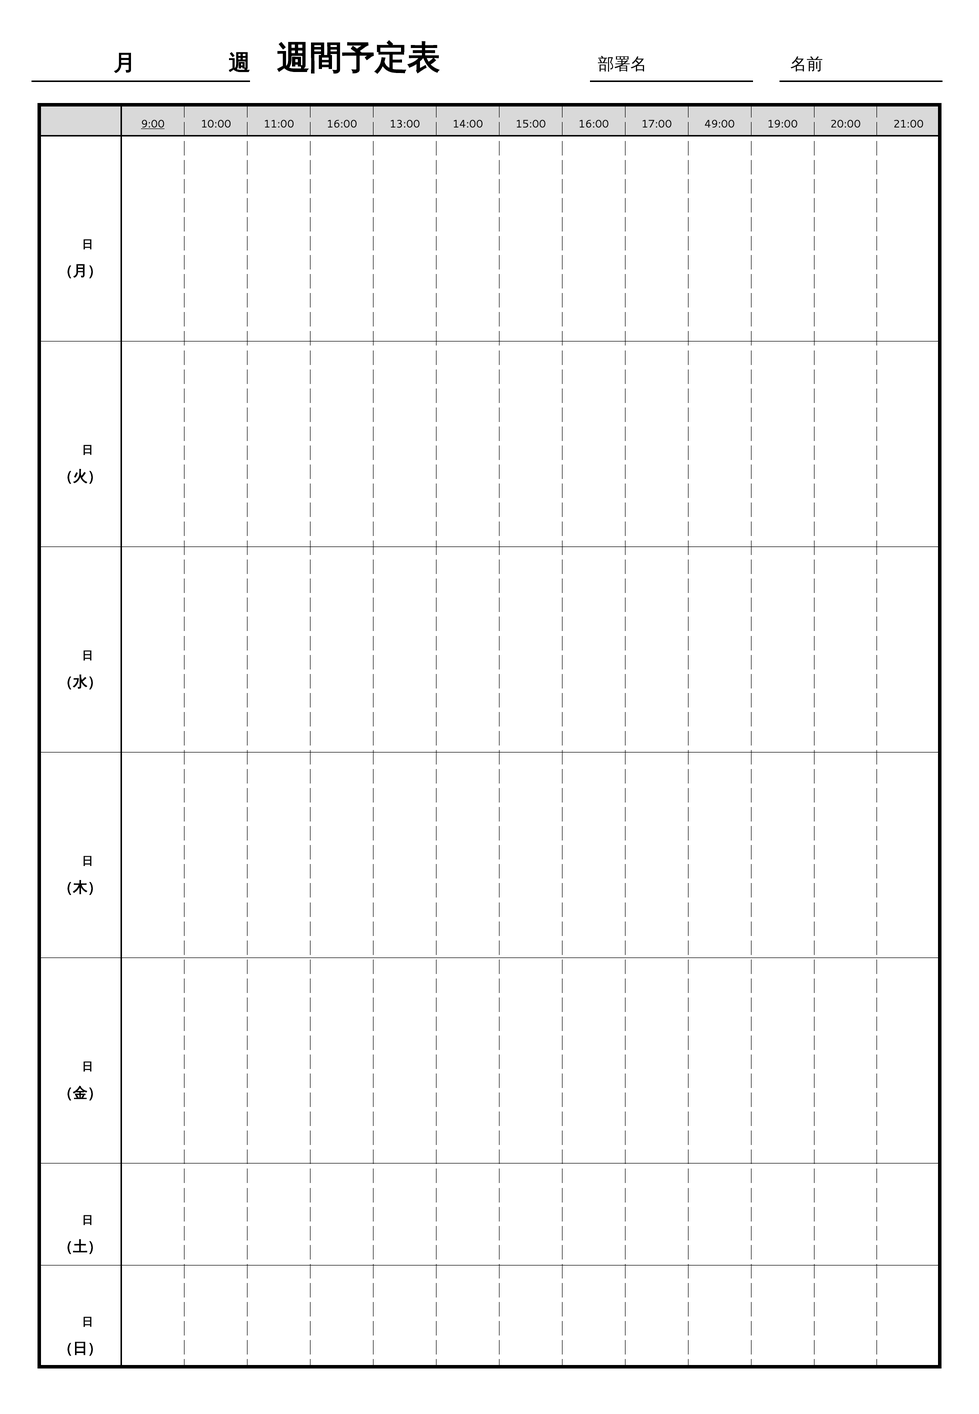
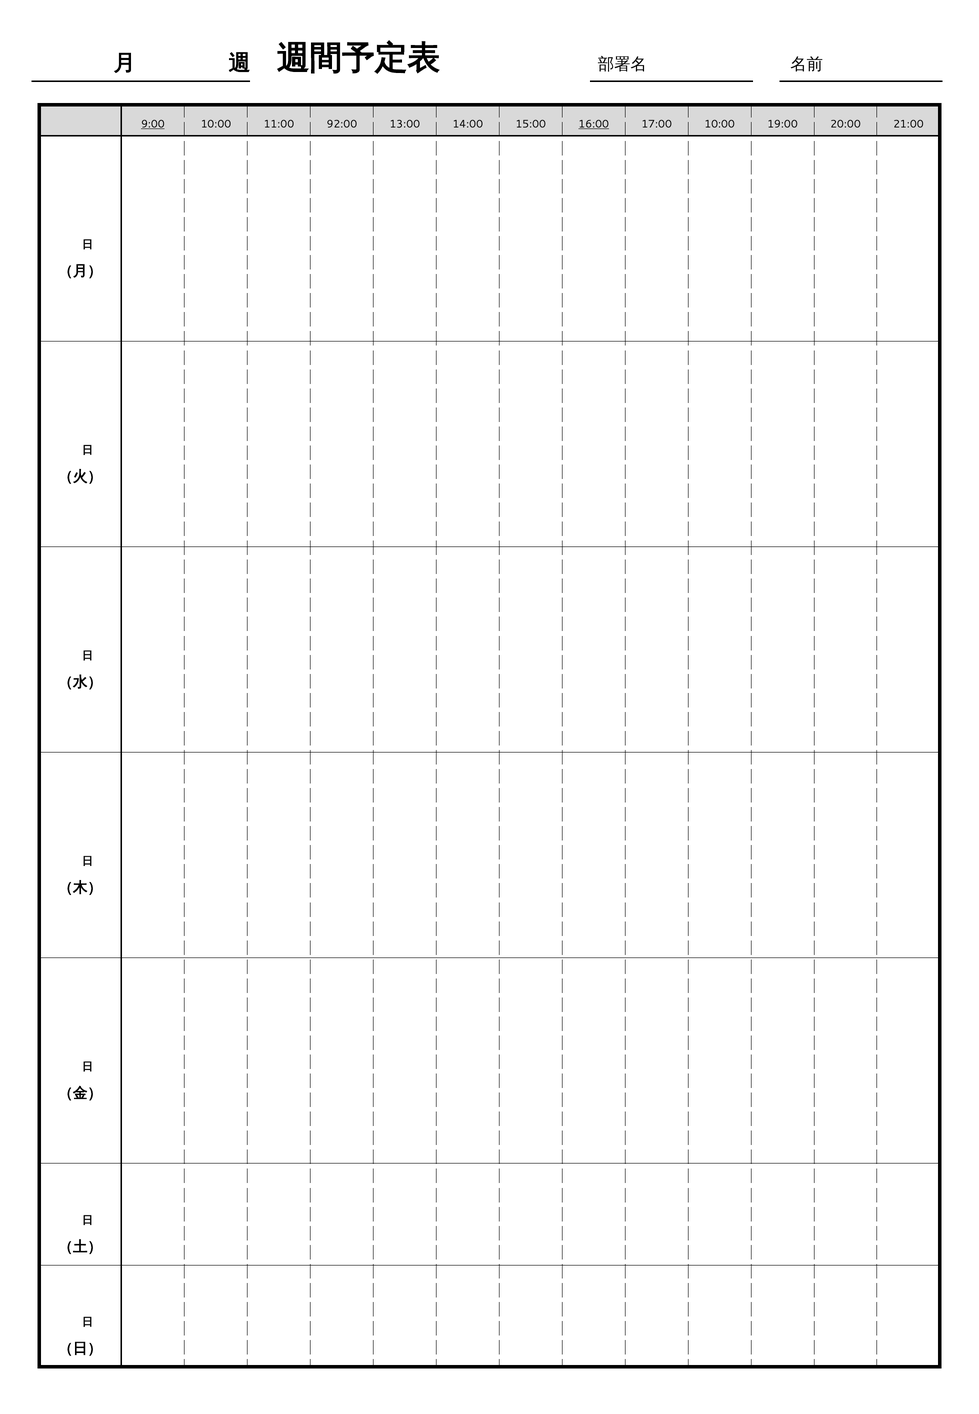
11:00 16:00: 16:00 -> 92:00 (342, 124)
16:00 underline: none -> present (594, 124)
17:00 49:00: 49:00 -> 10:00 (720, 124)
